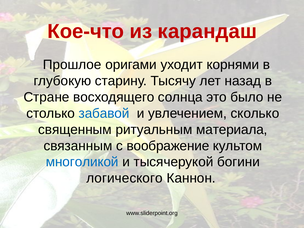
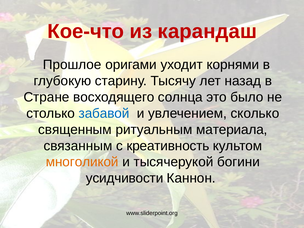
воображение: воображение -> креативность (168, 146)
многоликой colour: blue -> orange (82, 162)
логического: логического -> усидчивости (125, 178)
